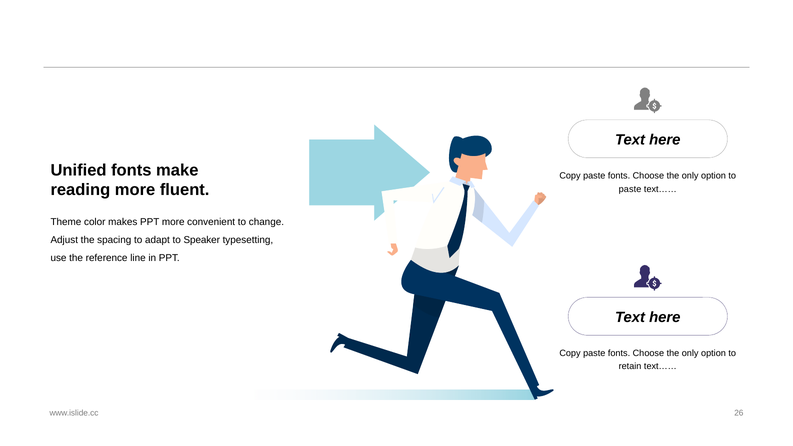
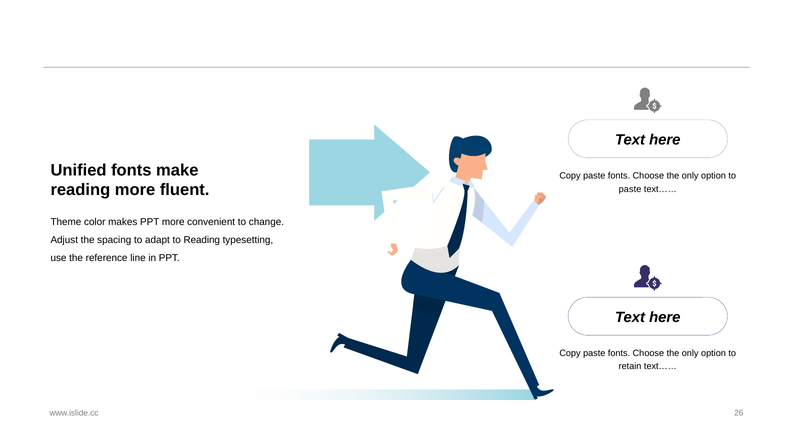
to Speaker: Speaker -> Reading (202, 240)
